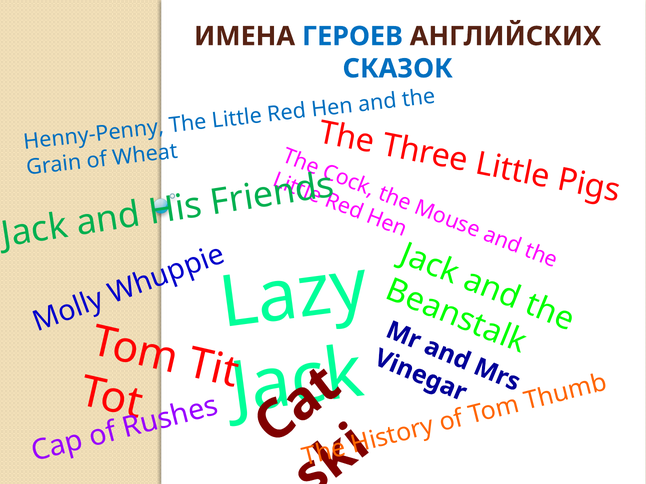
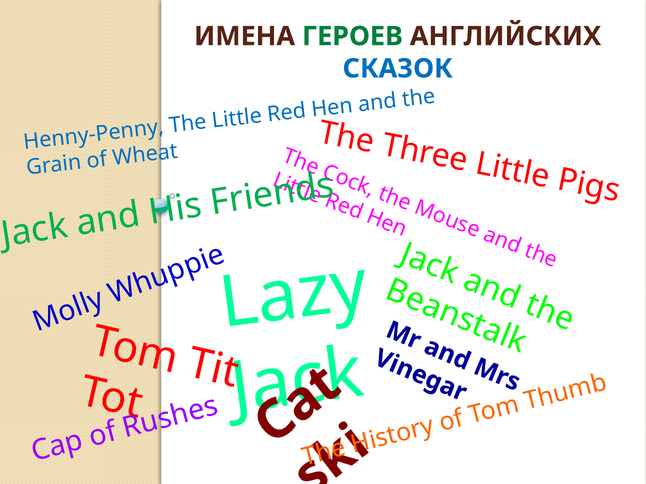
ГЕРОЕВ colour: blue -> green (352, 36)
